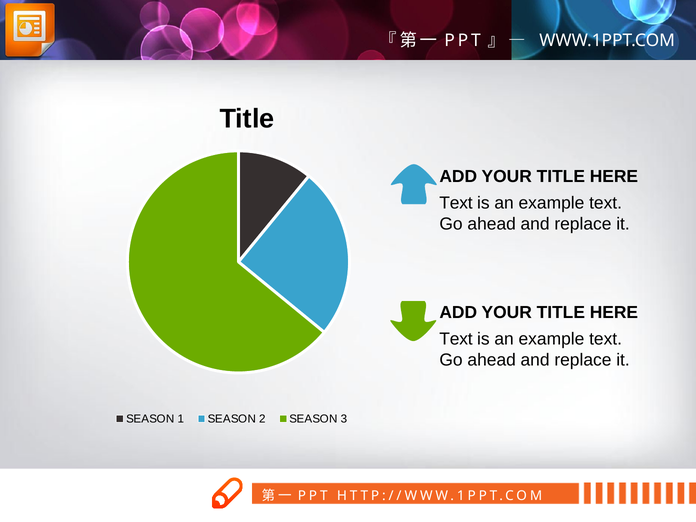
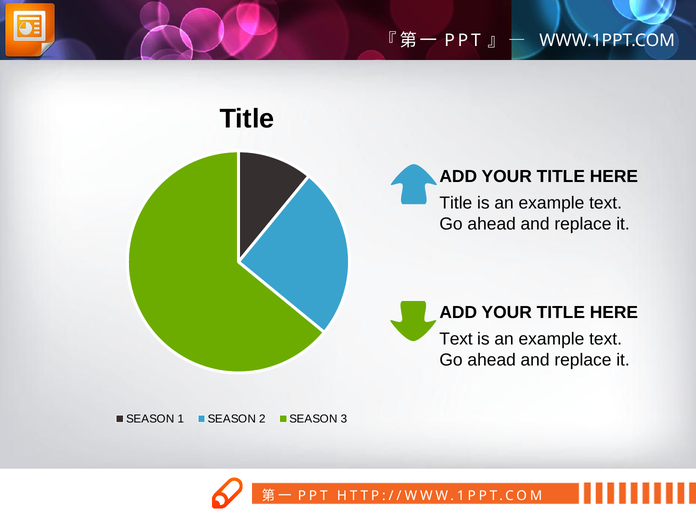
Text: Text -> Title (456, 203)
